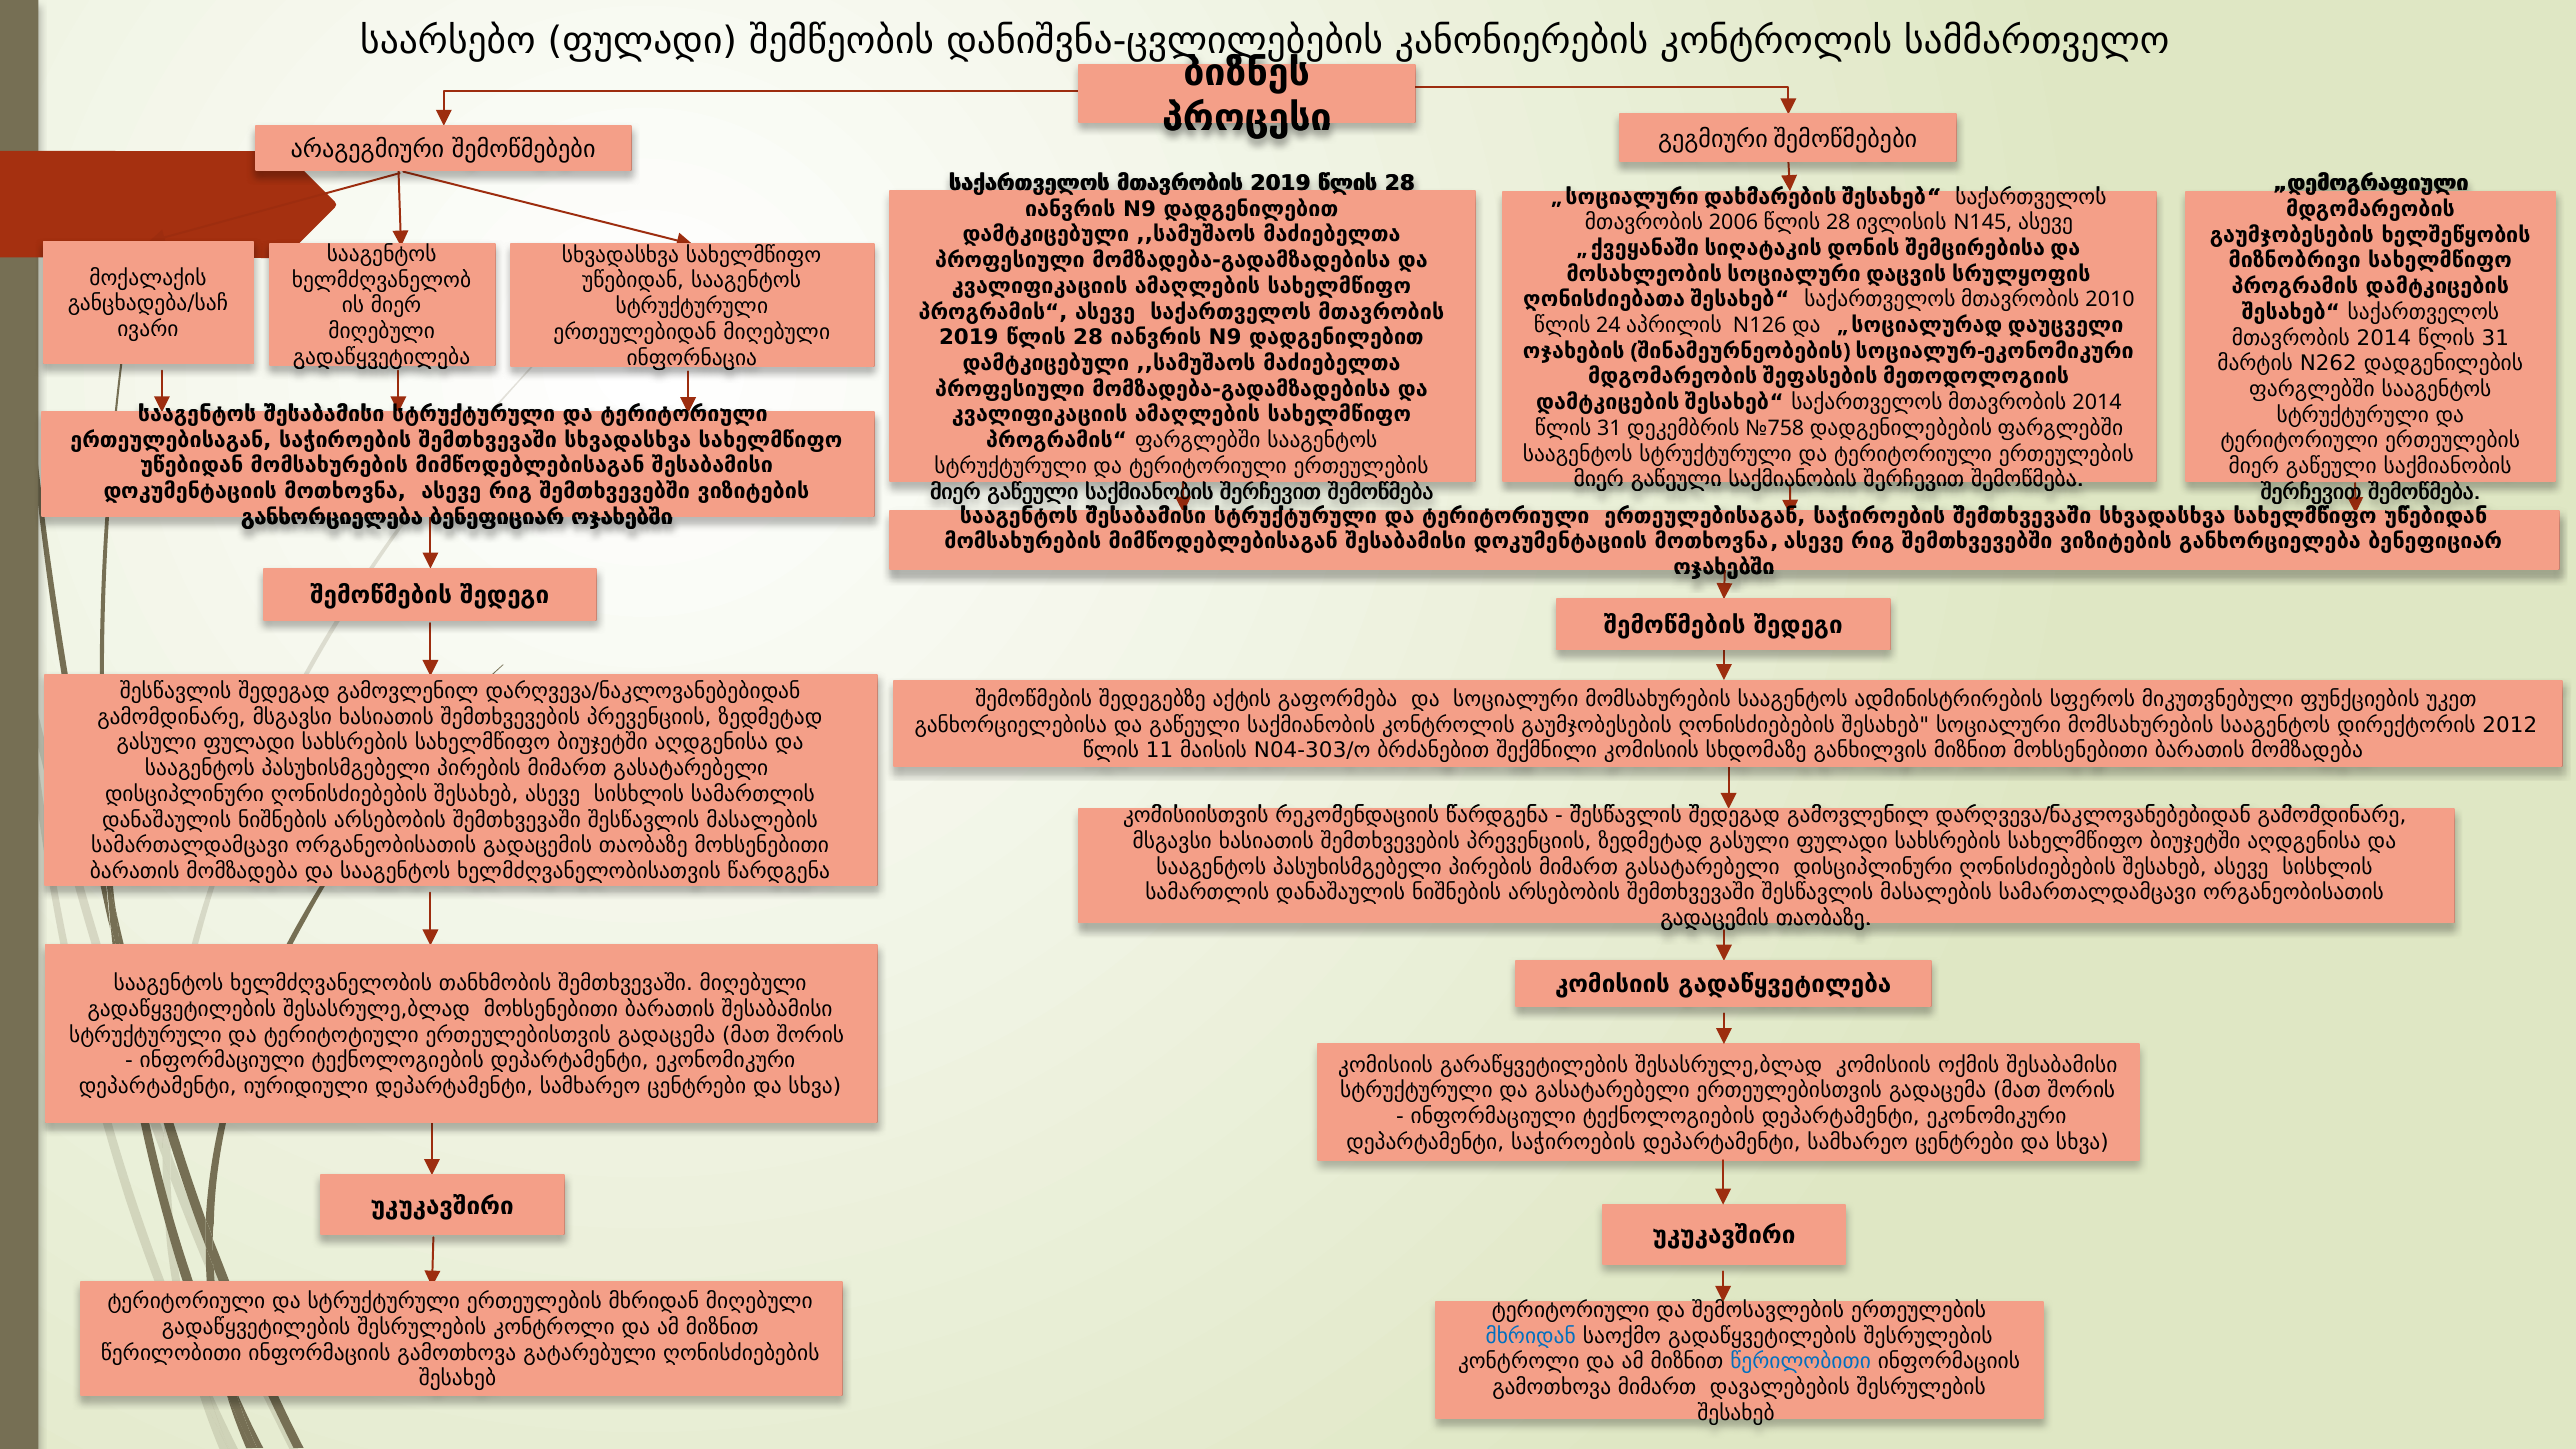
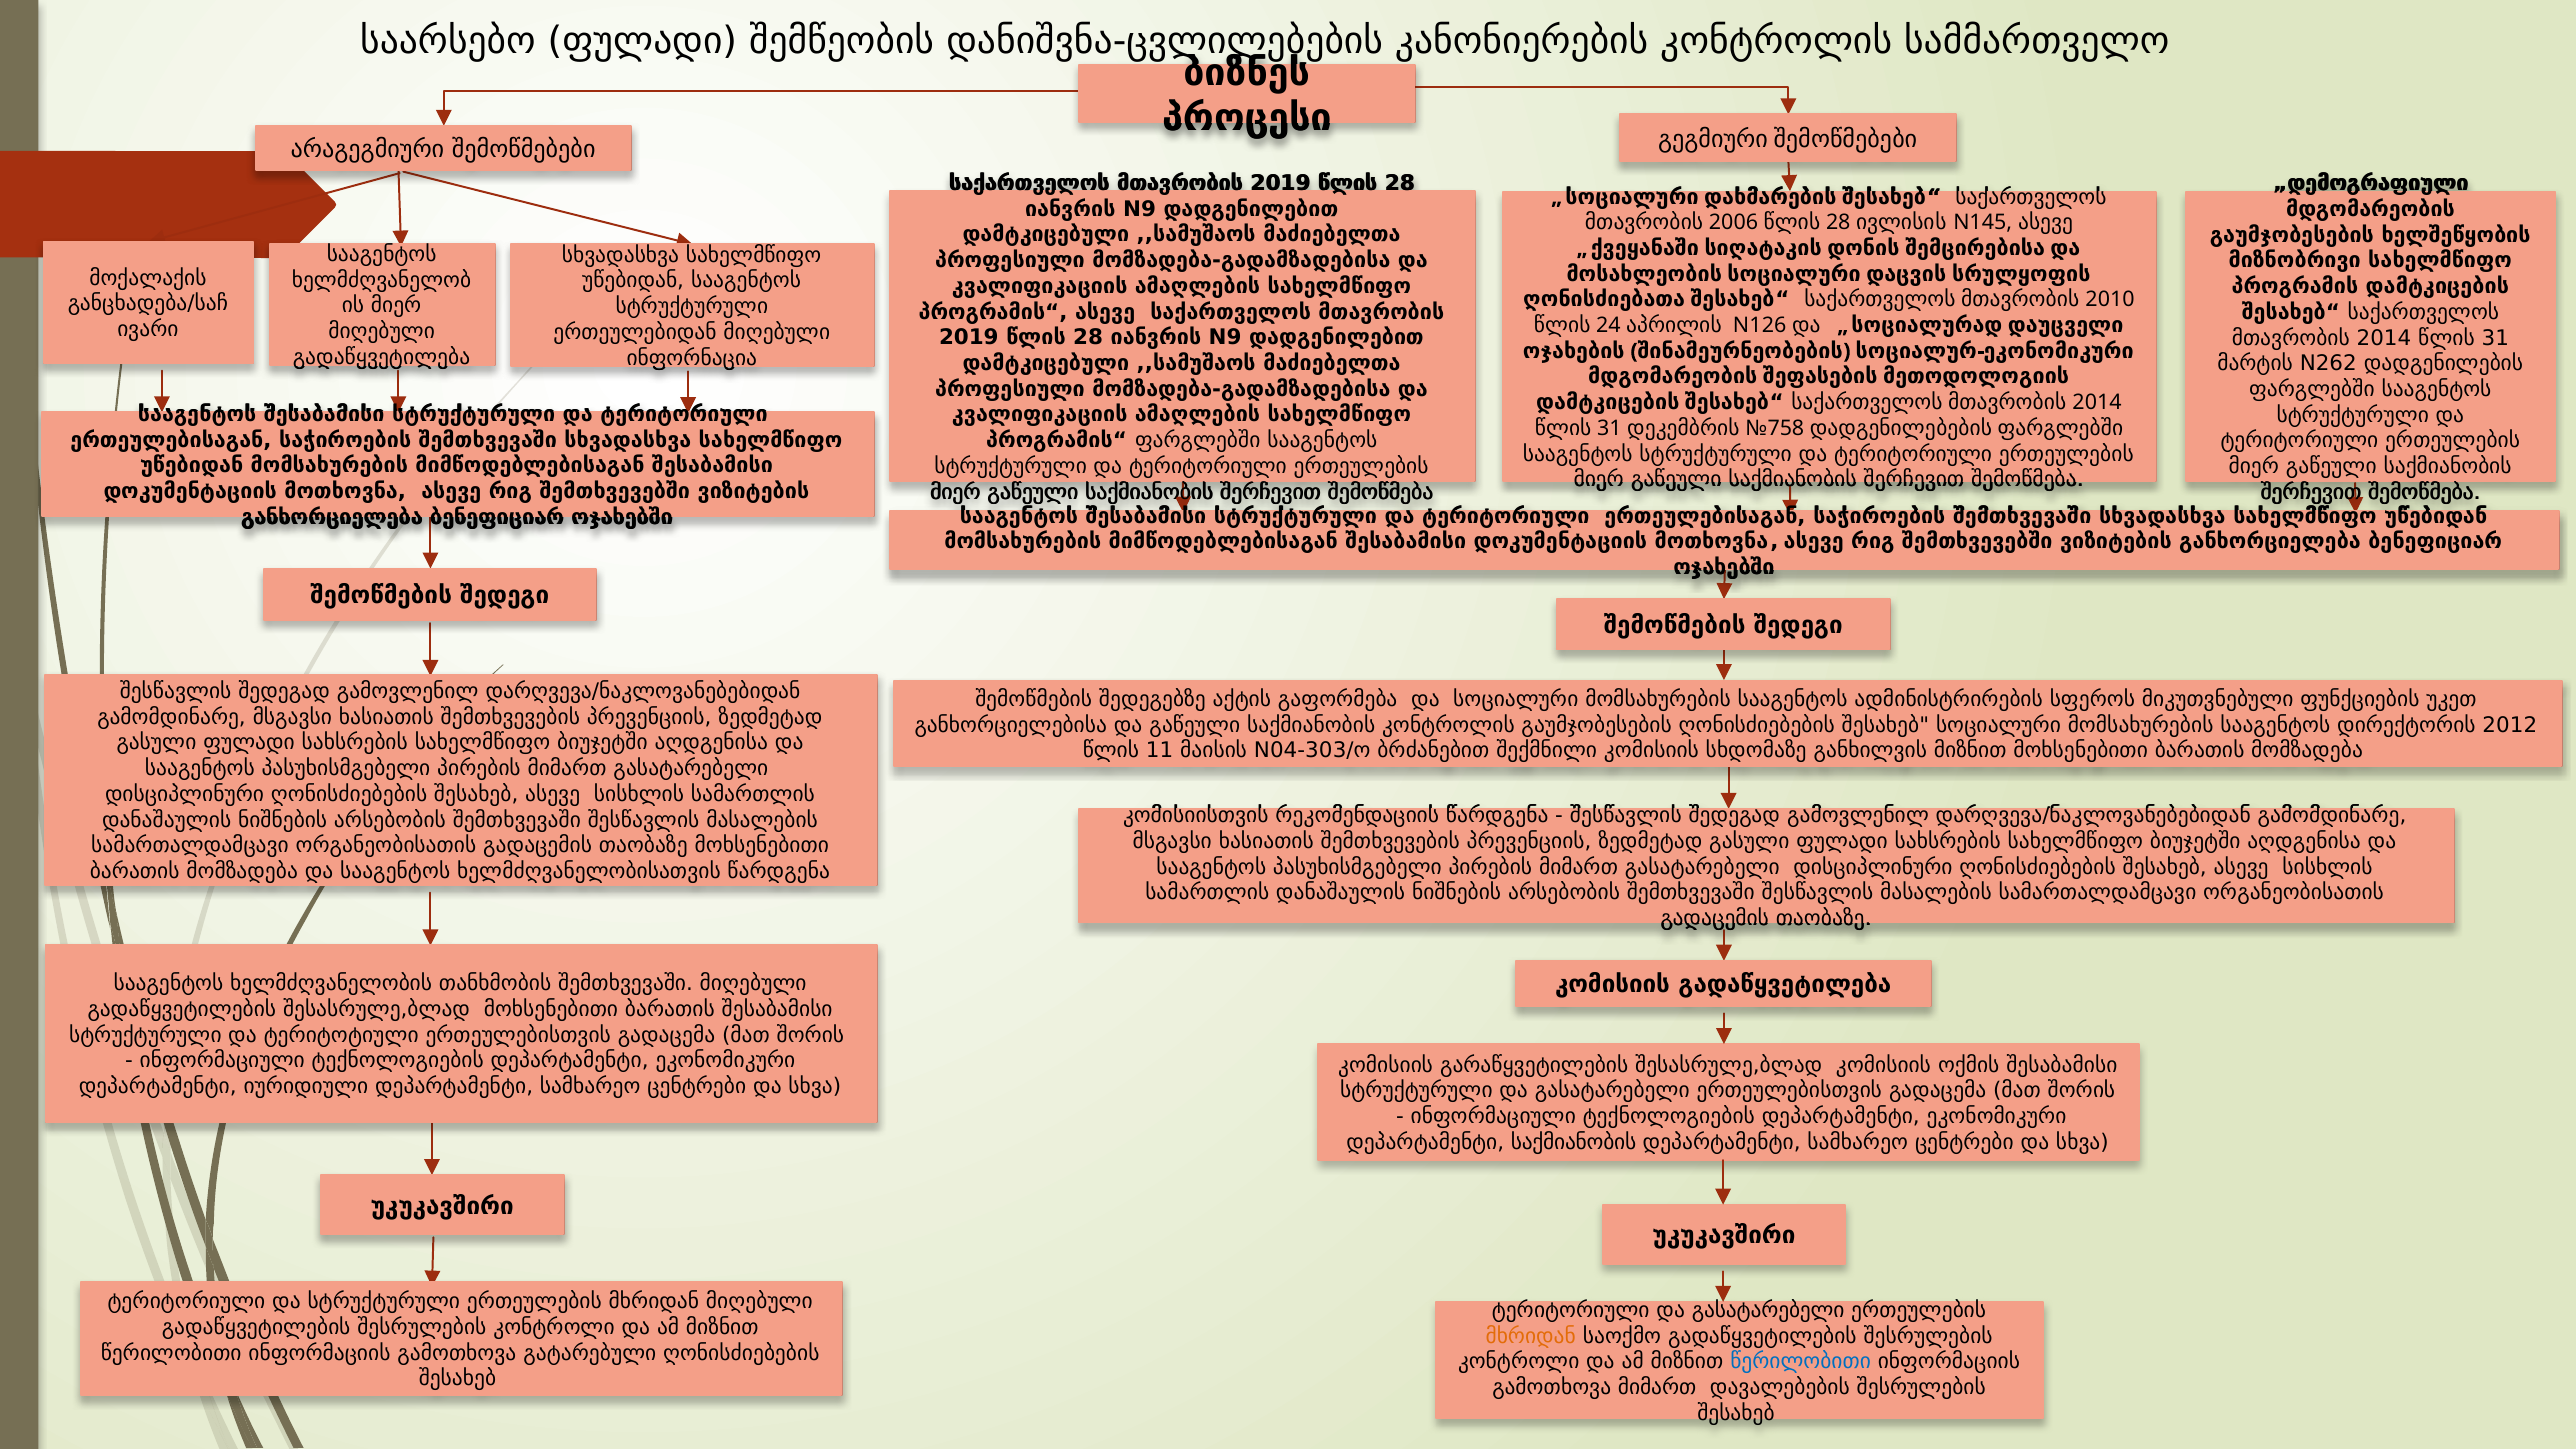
დეპარტამენტი საჭიროების: საჭიროების -> საქმიანობის (1574, 1142)
ტერიტორიული და შემოსავლების: შემოსავლების -> გასატარებელი (1768, 1310)
მხრიდან colour: blue -> orange (1531, 1336)
